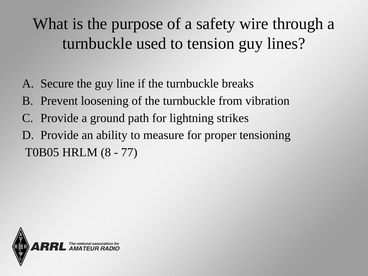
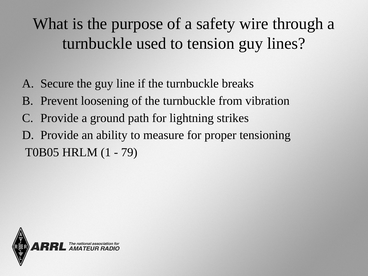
8: 8 -> 1 (106, 152)
77: 77 -> 79 (129, 152)
